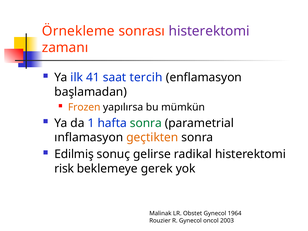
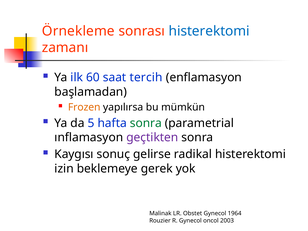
histerektomi colour: purple -> blue (209, 31)
41: 41 -> 60 (93, 78)
1: 1 -> 5 (91, 123)
geçtikten colour: orange -> purple (152, 137)
Edilmiş: Edilmiş -> Kaygısı (74, 154)
risk: risk -> izin (64, 169)
